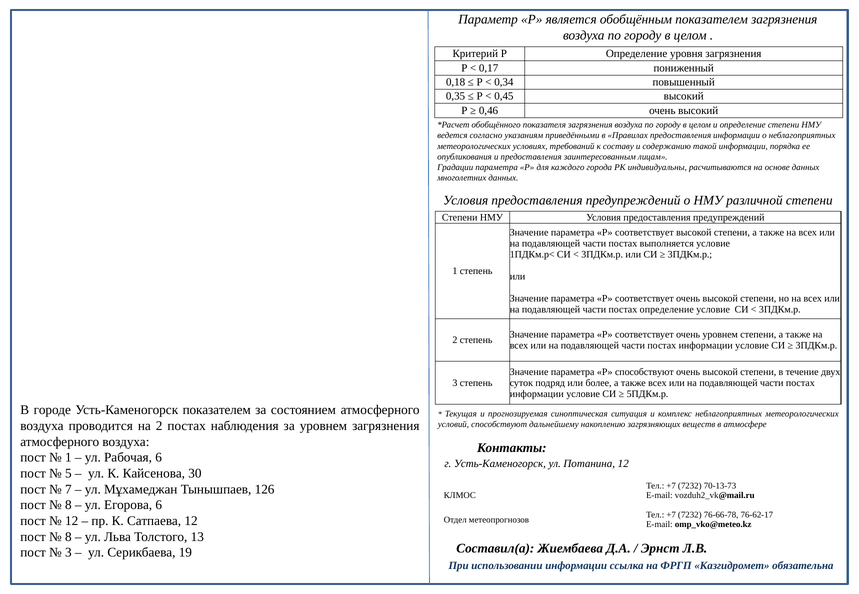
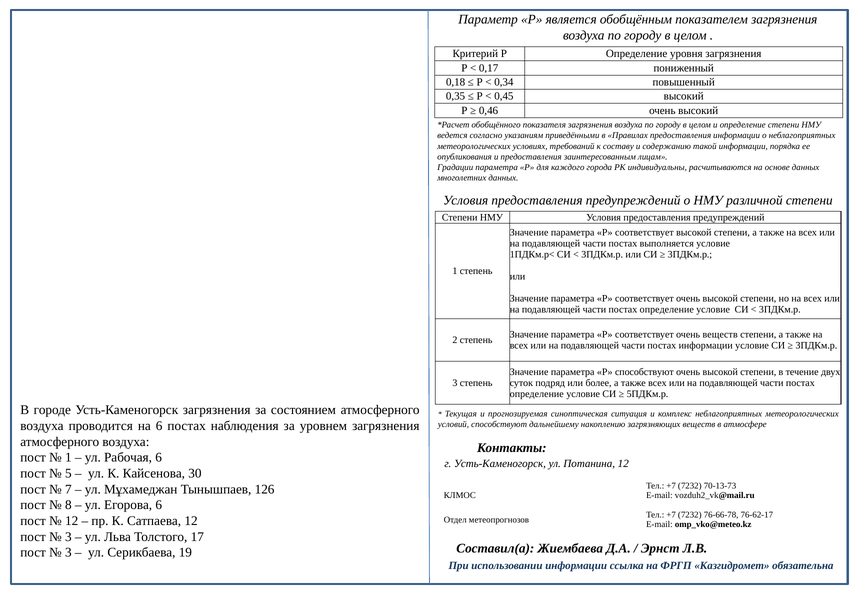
очень уровнем: уровнем -> веществ (720, 335)
информации: информации -> определение (537, 394)
Усть-Каменогорск показателем: показателем -> загрязнения (217, 410)
на 2: 2 -> 6 (159, 426)
8: 8 -> 3 (68, 537)
13: 13 -> 17 (197, 537)
